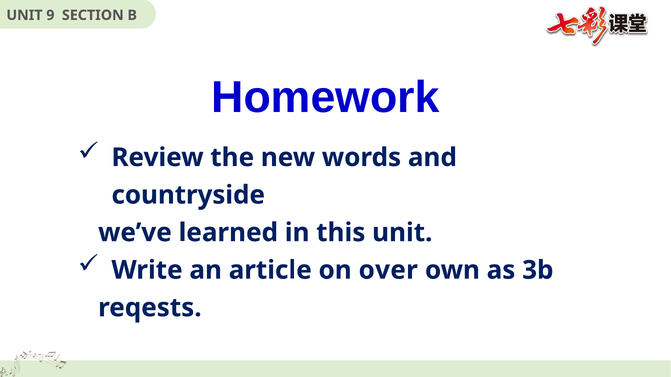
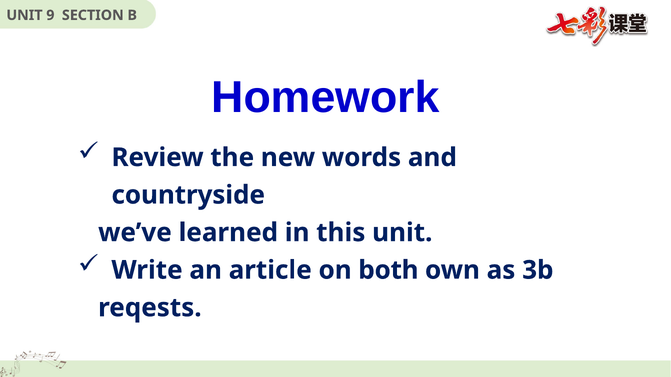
over: over -> both (388, 270)
